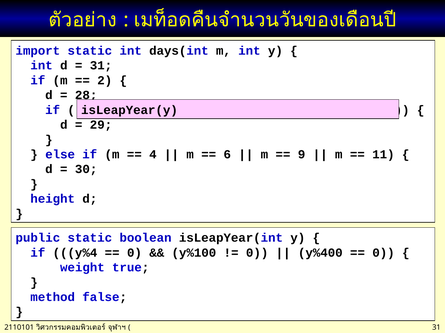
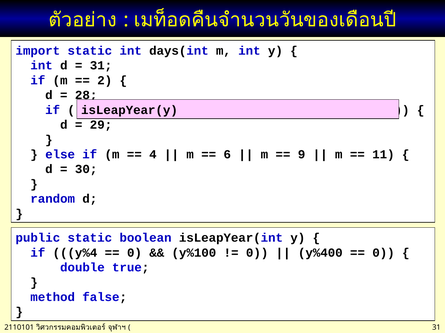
height: height -> random (53, 199)
weight: weight -> double (82, 268)
